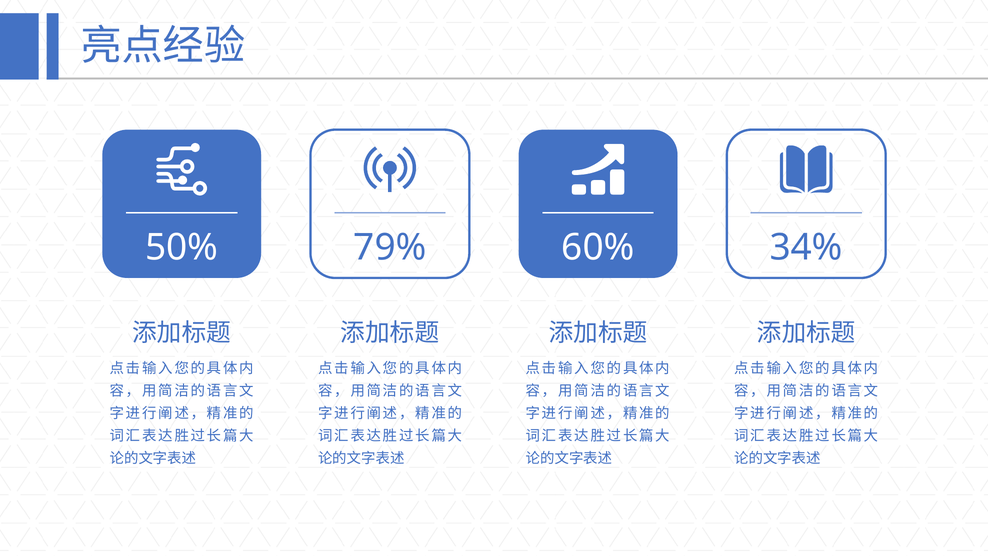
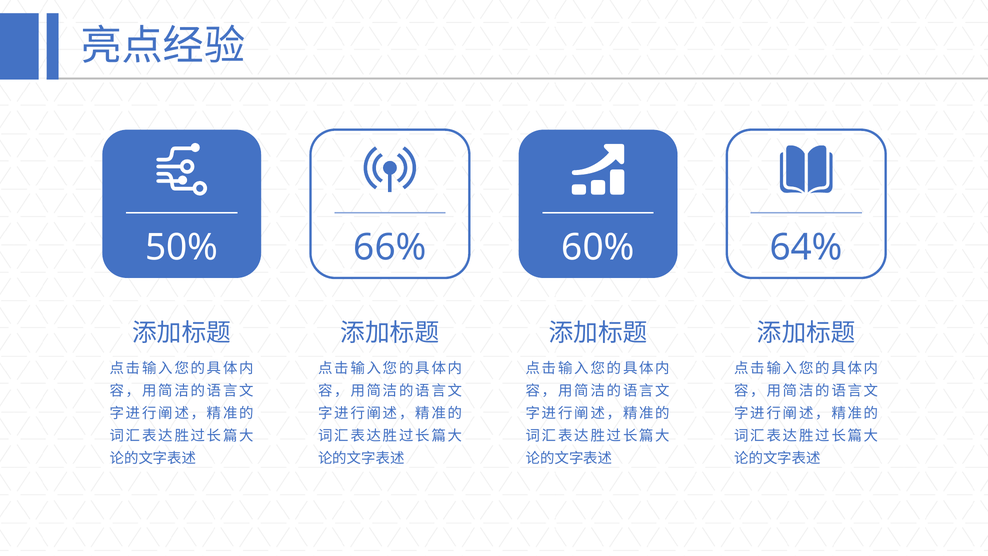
79%: 79% -> 66% (390, 248)
34%: 34% -> 64% (806, 248)
